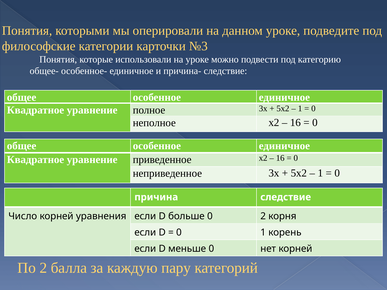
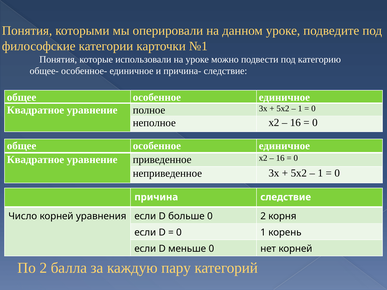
№3: №3 -> №1 (198, 46)
